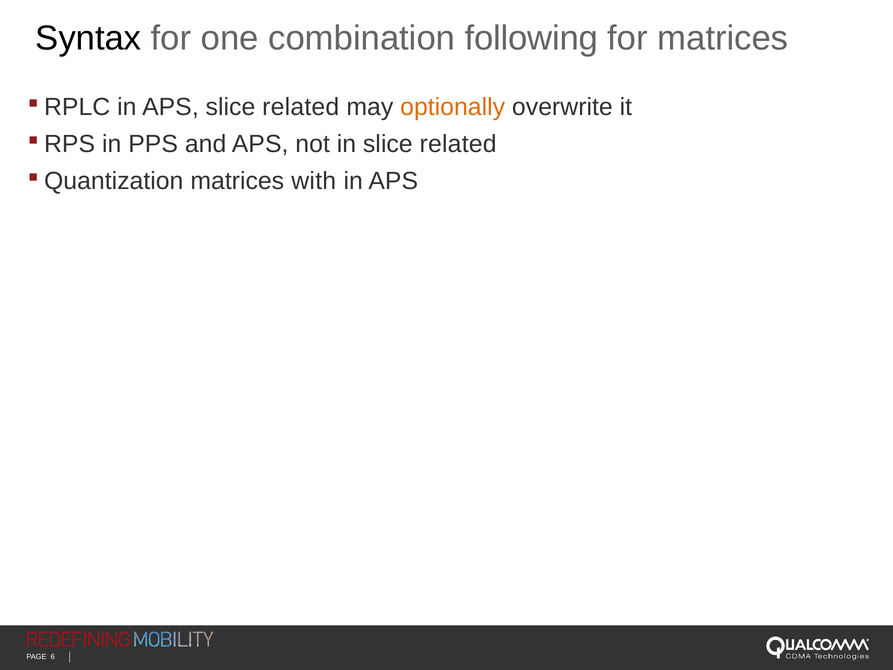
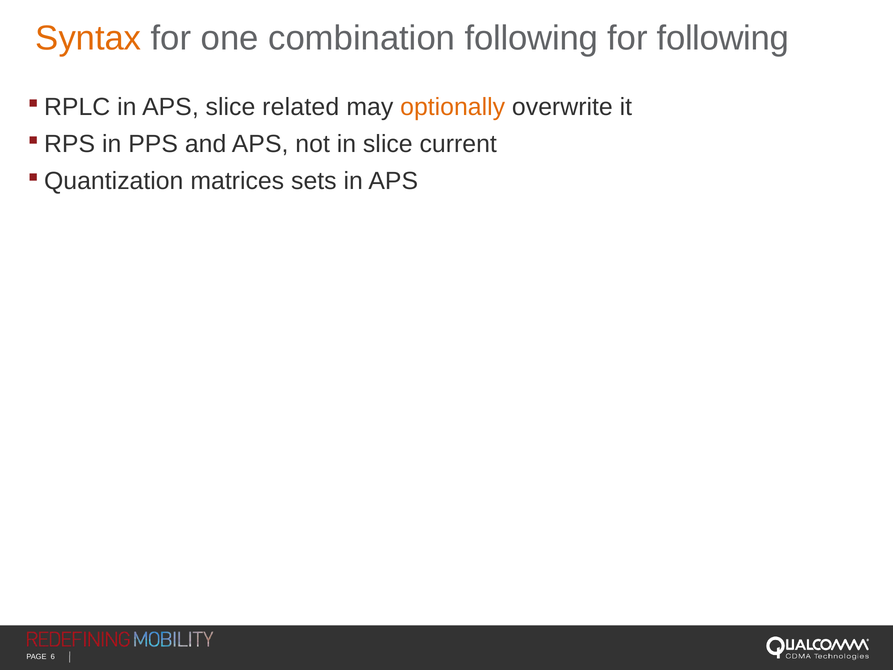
Syntax colour: black -> orange (88, 38)
for matrices: matrices -> following (723, 38)
in slice related: related -> current (458, 144)
with: with -> sets (314, 181)
